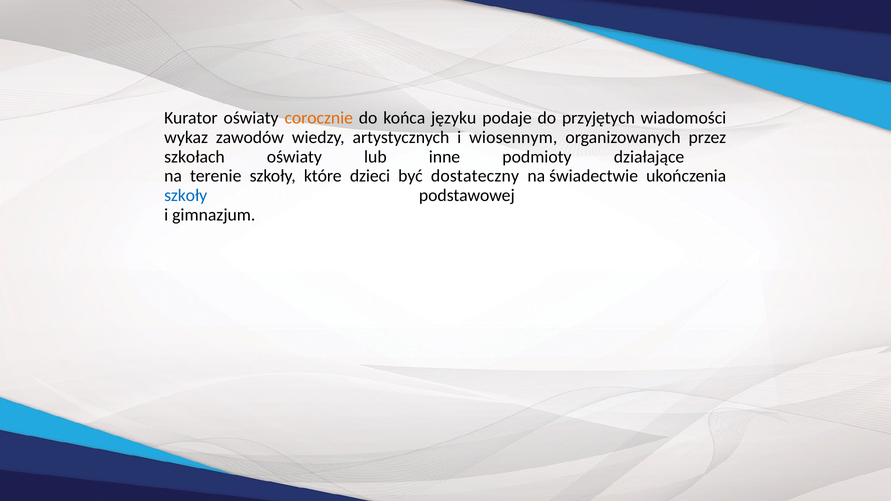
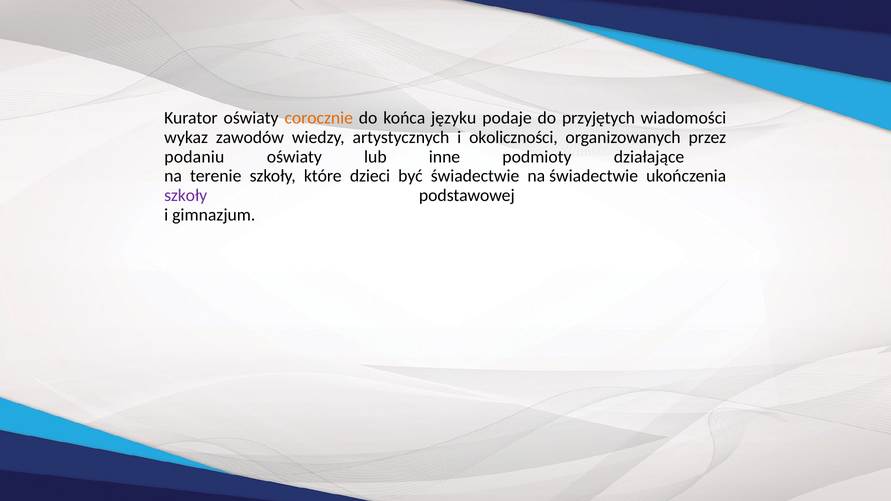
wiosennym: wiosennym -> okoliczności (513, 137)
szkołach: szkołach -> podaniu (194, 157)
być dostateczny: dostateczny -> świadectwie (475, 176)
szkoły colour: blue -> purple (186, 196)
